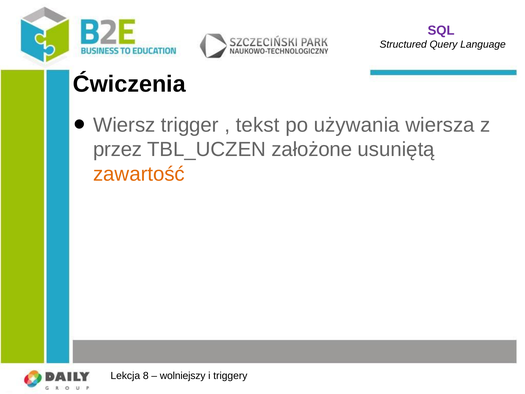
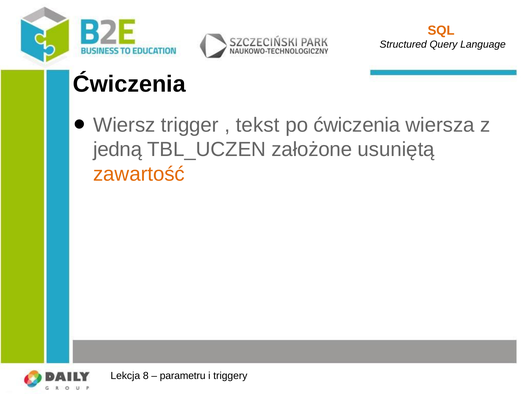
SQL colour: purple -> orange (441, 30)
po używania: używania -> ćwiczenia (357, 125)
przez: przez -> jedną (118, 149)
wolniejszy: wolniejszy -> parametru (183, 376)
